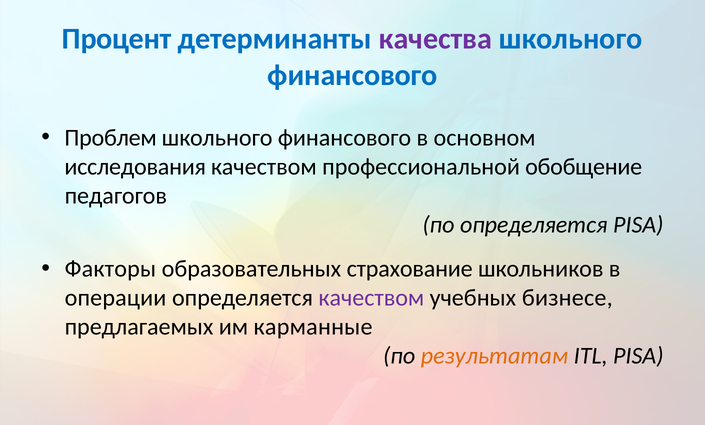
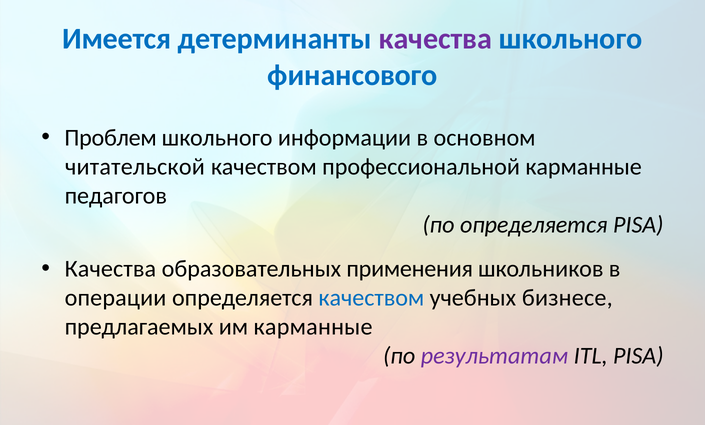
Процент: Процент -> Имеется (117, 39)
финансового: финансового -> информации (345, 138)
исследования: исследования -> читательской (135, 167)
профессиональной обобщение: обобщение -> карманные (584, 167)
Факторы: Факторы -> Качества (110, 269)
страхование: страхование -> применения (410, 269)
качеством colour: purple -> blue (371, 298)
результатам colour: orange -> purple (494, 356)
